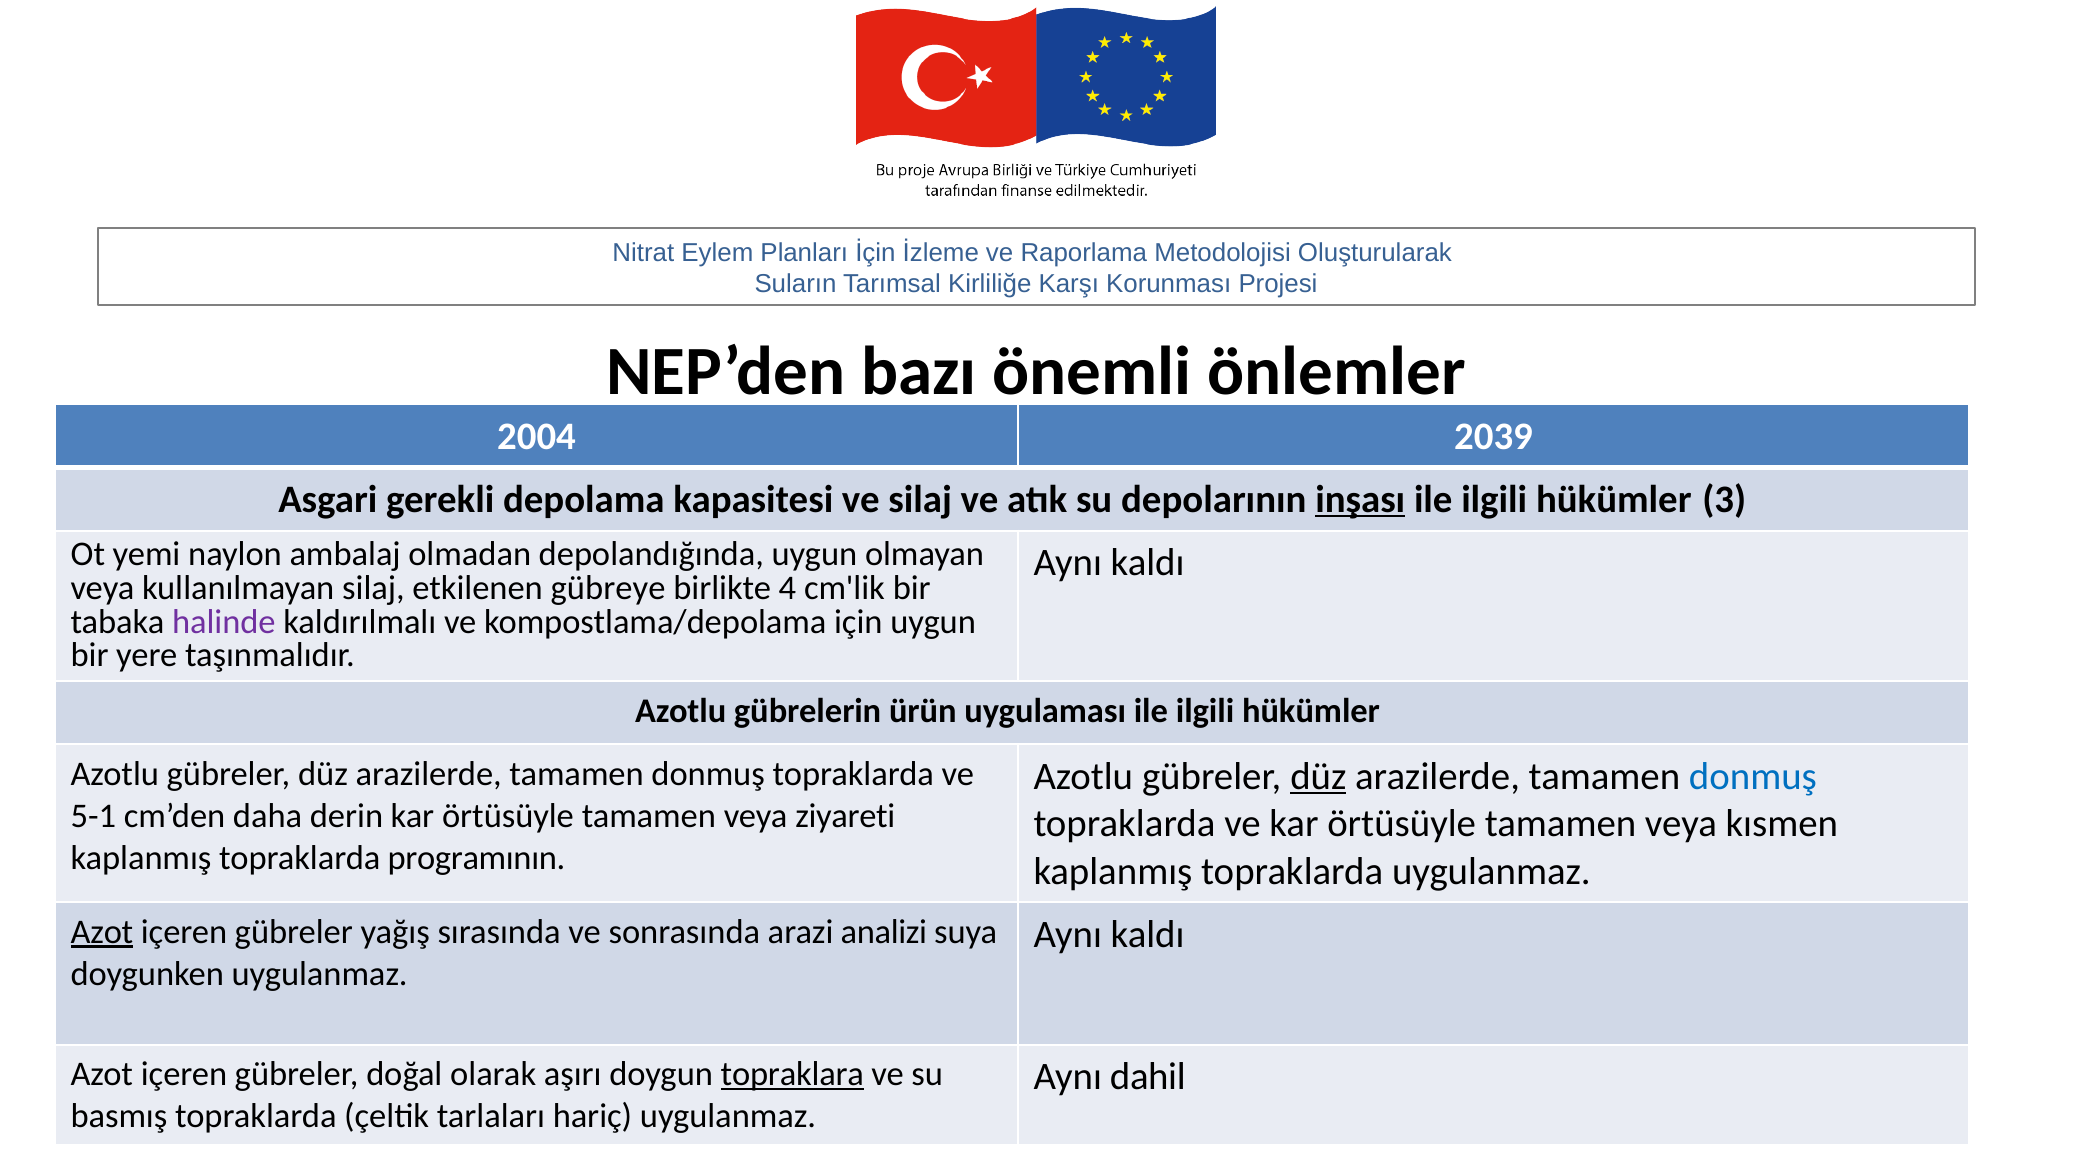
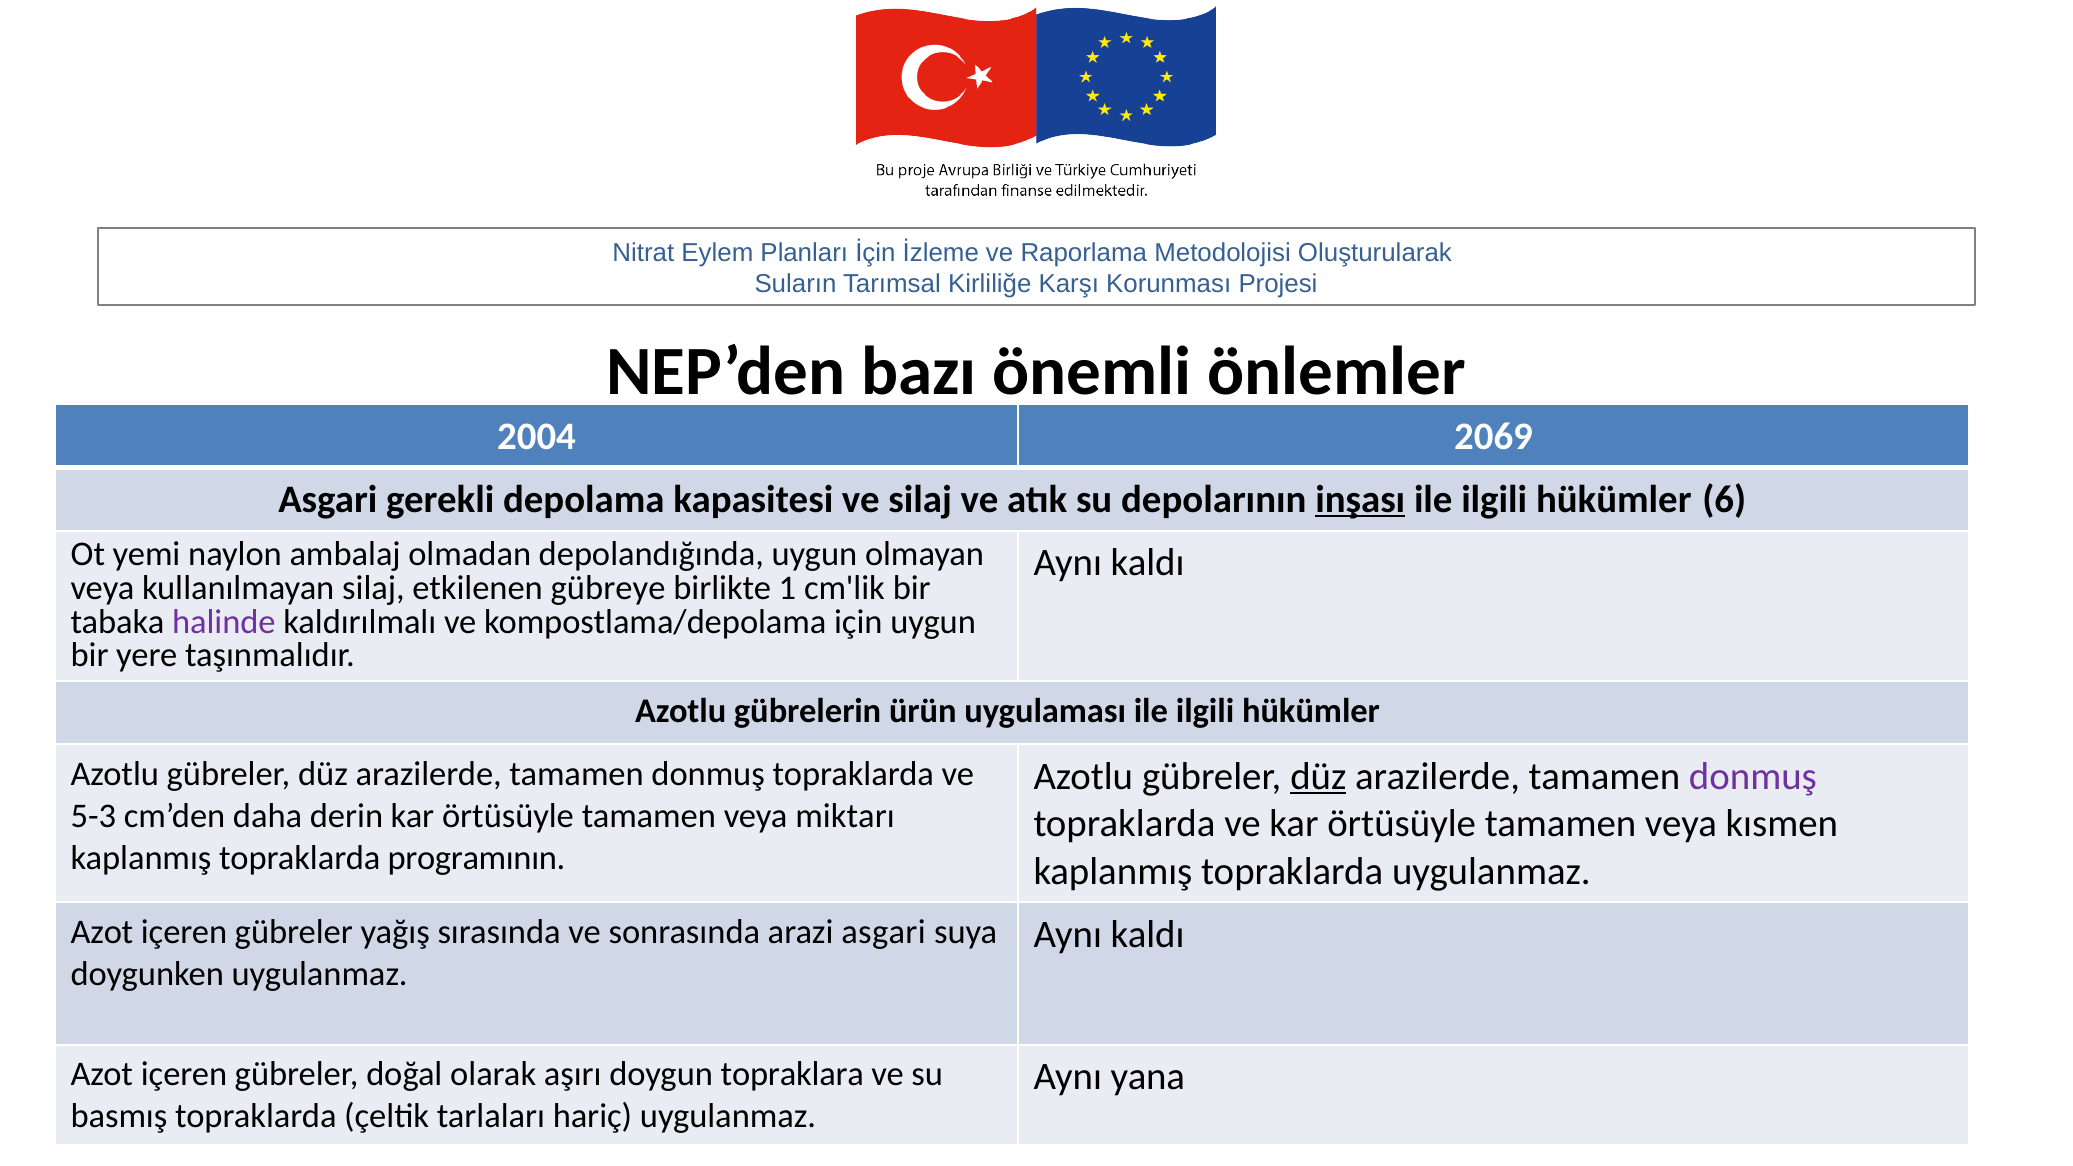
2039: 2039 -> 2069 (1494, 437)
3: 3 -> 6 (1724, 500)
4: 4 -> 1 (787, 588)
donmuş colour: blue -> purple (1753, 776)
5-1: 5-1 -> 5-3 (93, 816)
ziyareti: ziyareti -> miktarı (845, 816)
Azot underline: present -> none (102, 932)
arazi analizi: analizi -> asgari (884, 932)
topraklara underline: present -> none (792, 1074)
dahil: dahil -> yana (1148, 1077)
